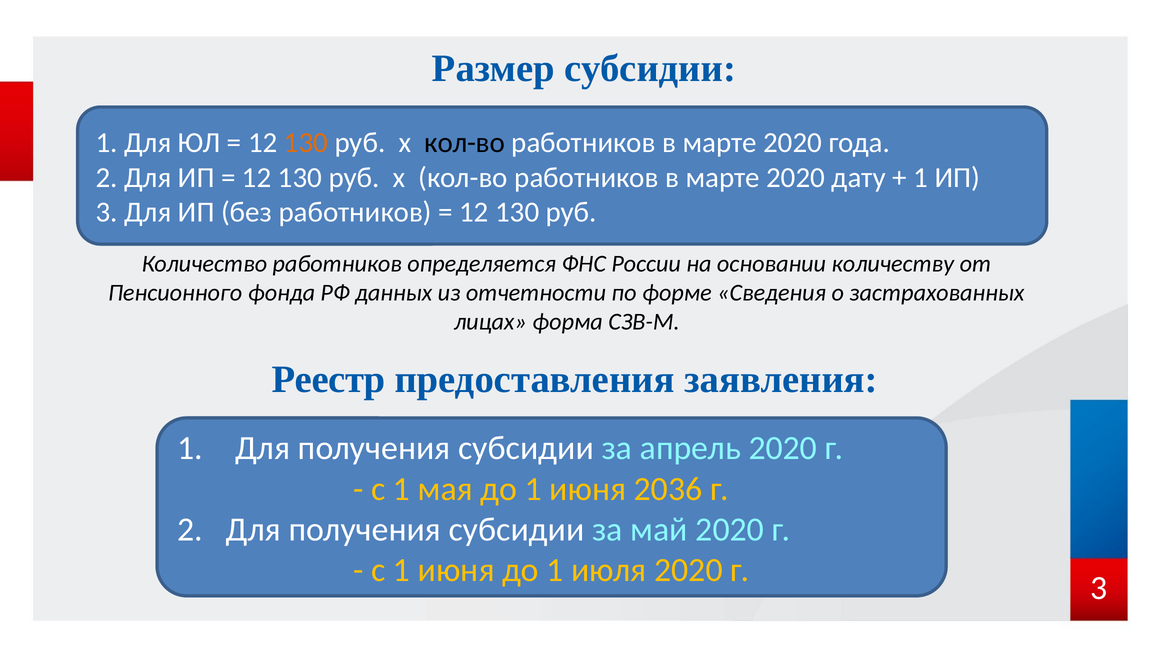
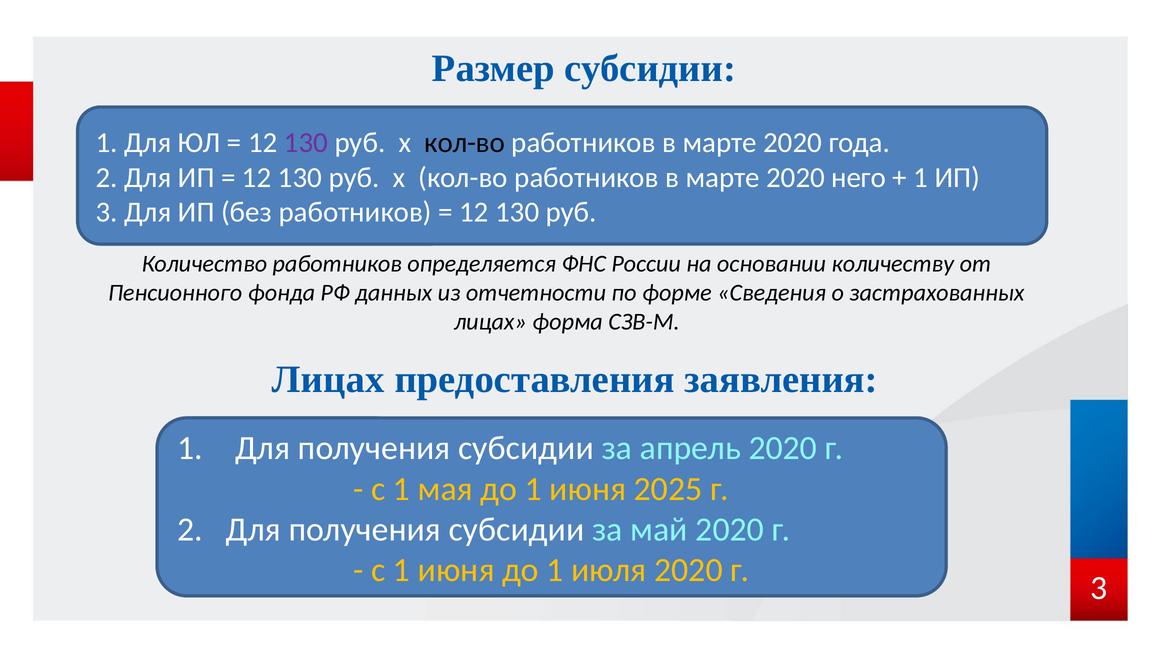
130 colour: orange -> purple (306, 143)
дату: дату -> него (859, 178)
Реестр: Реестр -> Лицах (328, 379)
2036: 2036 -> 2025 (668, 489)
